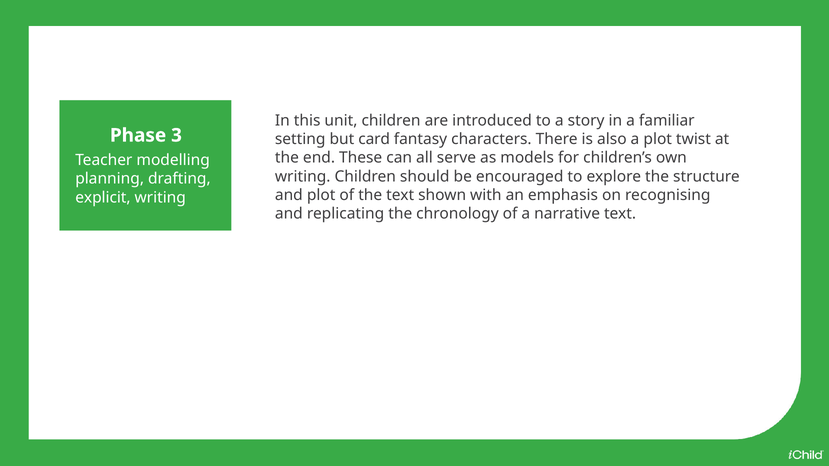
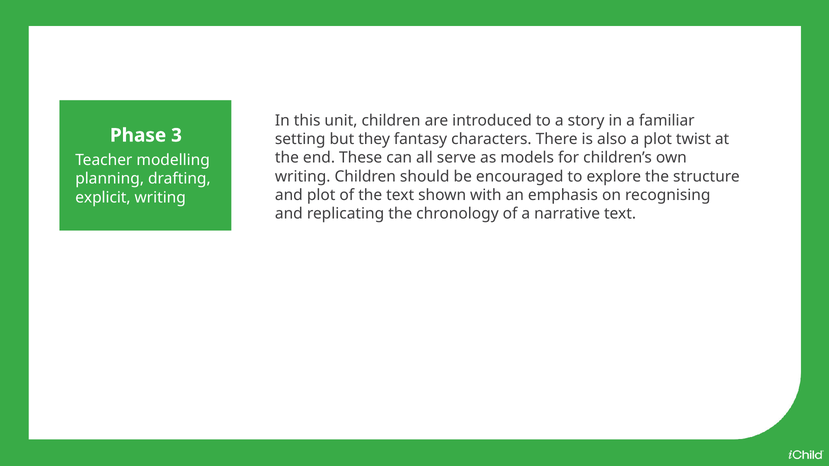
card: card -> they (374, 139)
